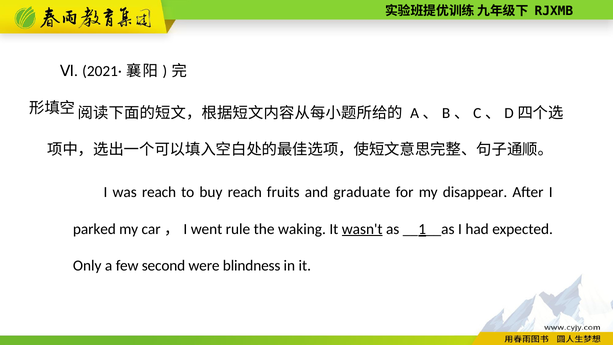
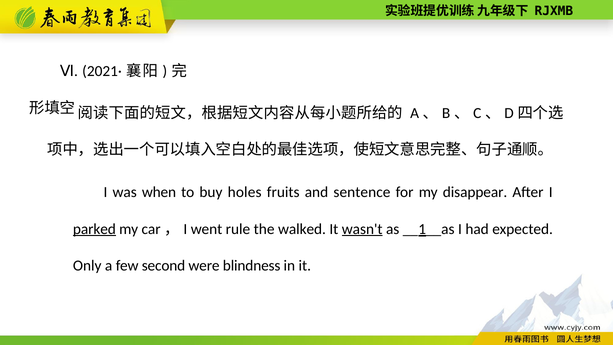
was reach: reach -> when (159, 192)
buy reach: reach -> holes (245, 192)
graduate: graduate -> sentence (362, 192)
parked underline: none -> present (94, 229)
waking: waking -> walked (302, 229)
